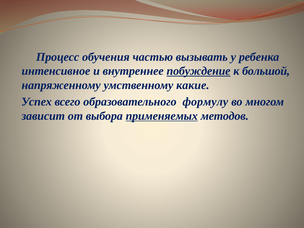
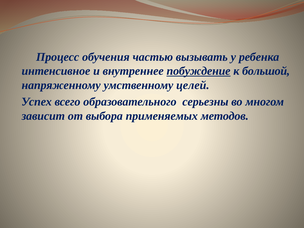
какие: какие -> целей (193, 85)
формулу: формулу -> серьезны (205, 102)
применяемых underline: present -> none (162, 116)
